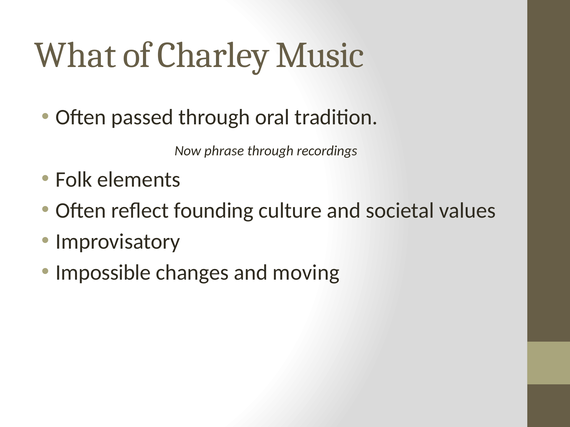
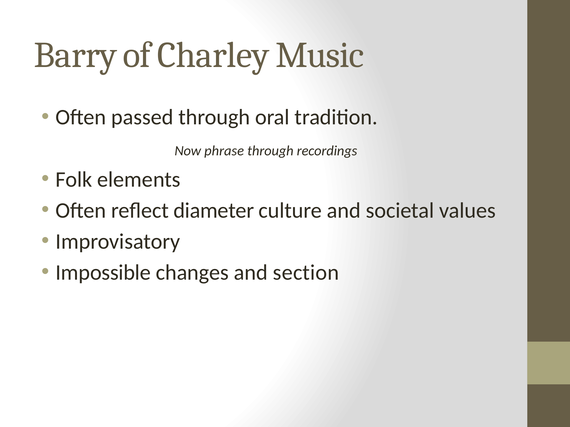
What: What -> Barry (75, 55)
founding: founding -> diameter (214, 211)
moving: moving -> section (306, 273)
